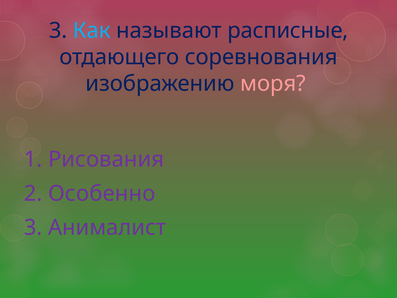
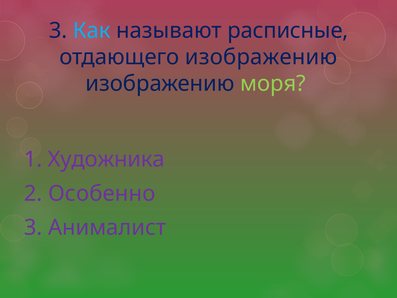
отдающего соревнования: соревнования -> изображению (261, 57)
моря colour: pink -> light green (273, 83)
Рисования: Рисования -> Художника (106, 159)
